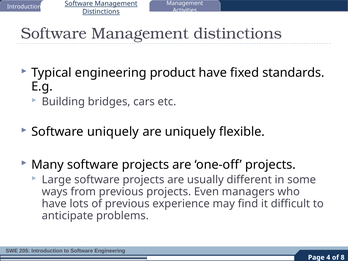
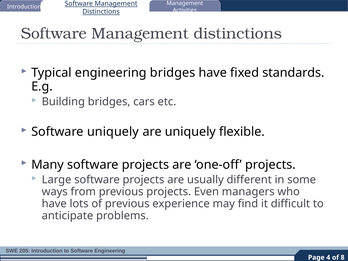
engineering product: product -> bridges (173, 73)
